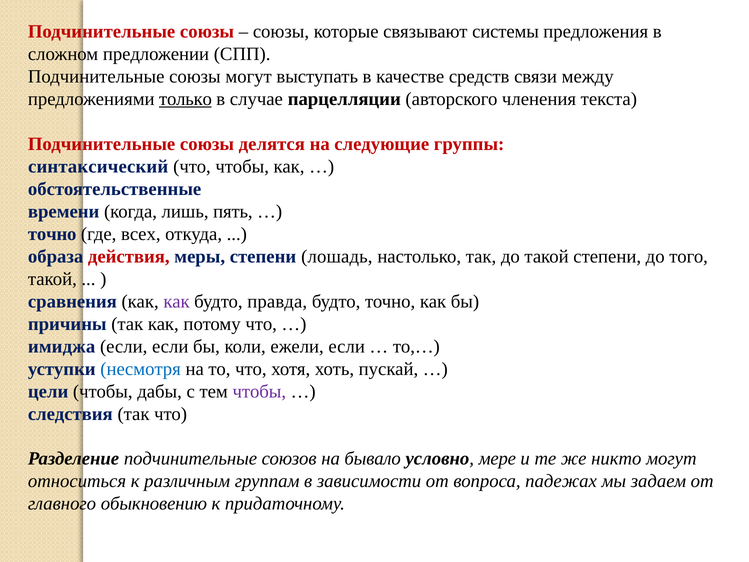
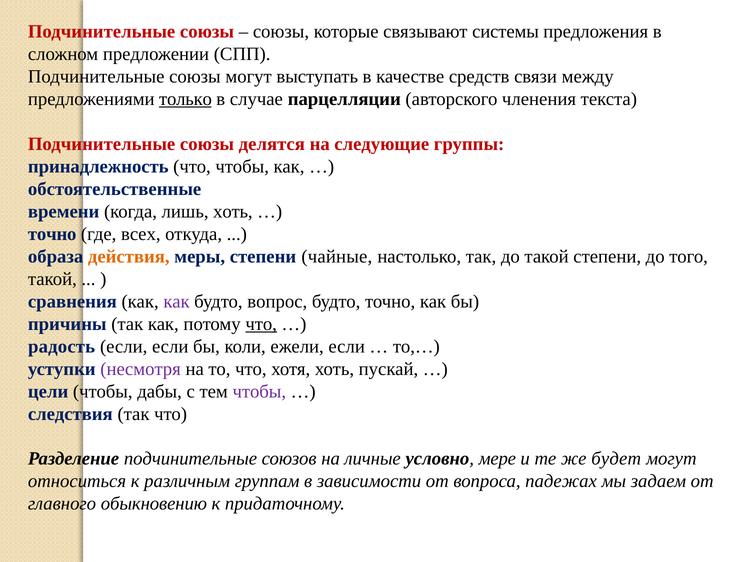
синтаксический: синтаксический -> принадлежность (98, 166)
лишь пять: пять -> хоть (233, 211)
действия colour: red -> orange (129, 256)
лошадь: лошадь -> чайные (337, 256)
правда: правда -> вопрос (277, 301)
что underline: none -> present (261, 324)
имиджа: имиджа -> радость (62, 346)
несмотря colour: blue -> purple (141, 369)
бывало: бывало -> личные (373, 459)
никто: никто -> будет (616, 459)
